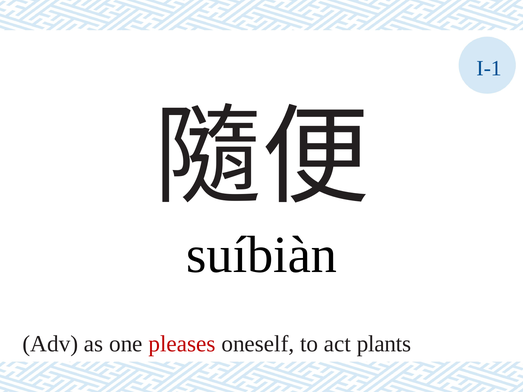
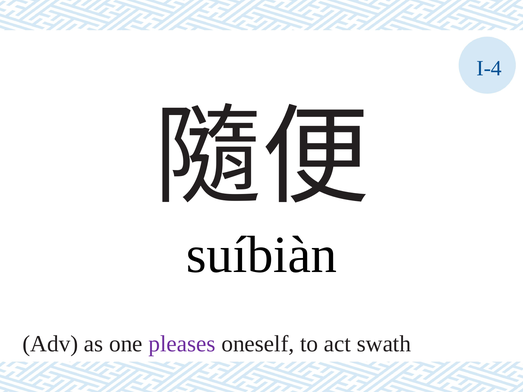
I-1: I-1 -> I-4 (489, 69)
pleases colour: red -> purple (182, 344)
plants: plants -> swath (384, 344)
